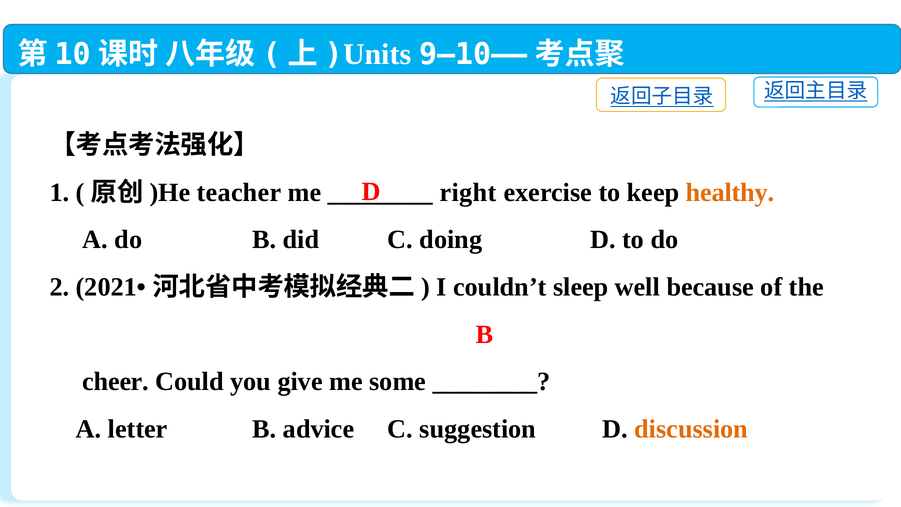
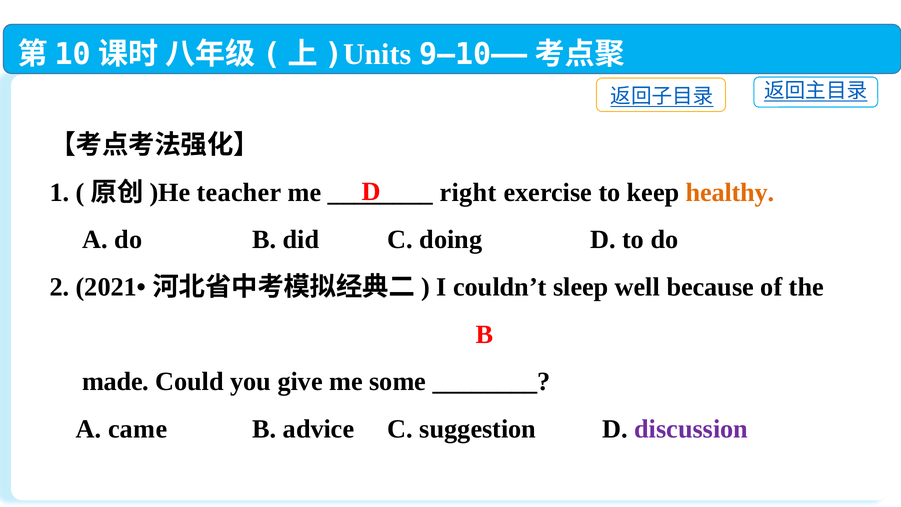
cheer: cheer -> made (116, 382)
letter: letter -> came (138, 429)
discussion colour: orange -> purple (691, 429)
